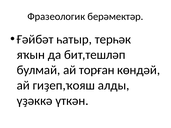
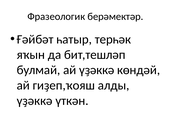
ай торған: торған -> үҙәккә (97, 70)
